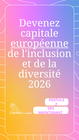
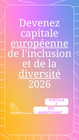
diversité underline: none -> present (39, 74)
